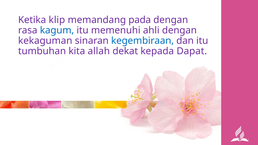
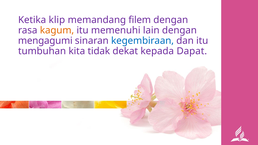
pada: pada -> filem (140, 20)
kagum colour: blue -> orange (57, 30)
ahli: ahli -> lain (151, 30)
kekaguman: kekaguman -> mengagumi (45, 41)
allah: allah -> tidak (99, 51)
